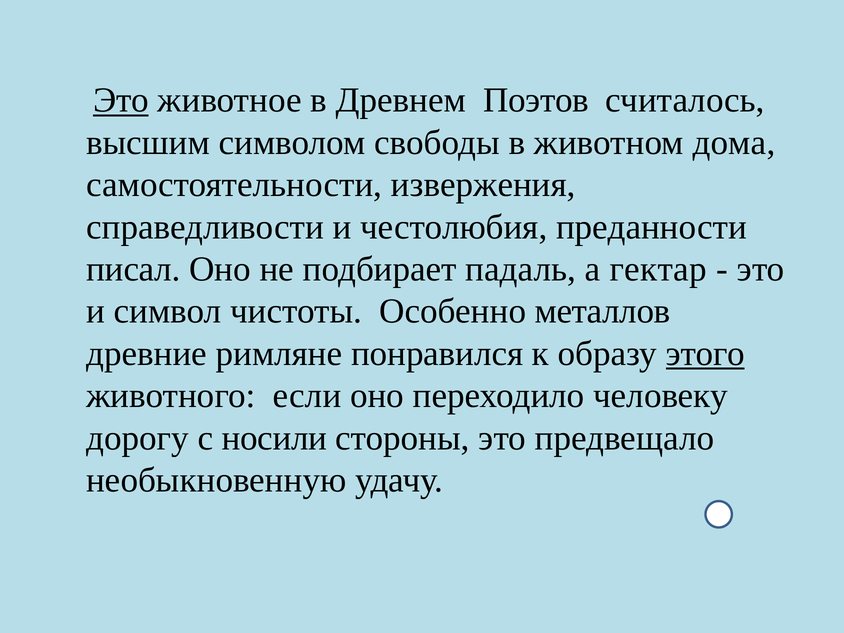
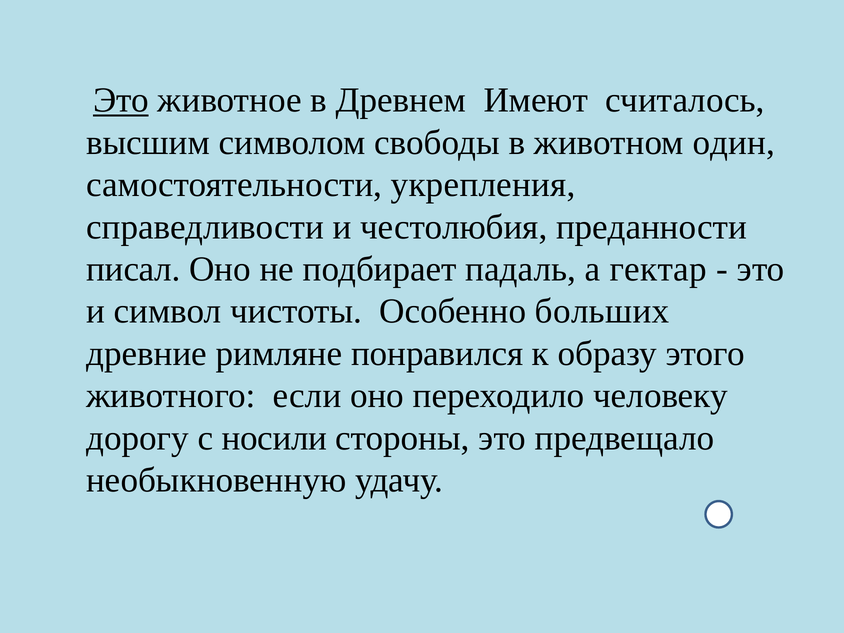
Поэтов: Поэтов -> Имеют (536, 100)
дома: дома -> один (734, 143)
извержения: извержения -> укрепления (483, 185)
металлов: металлов -> больших (602, 311)
этого underline: present -> none (705, 354)
